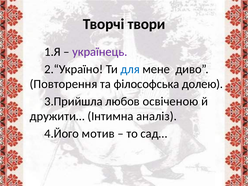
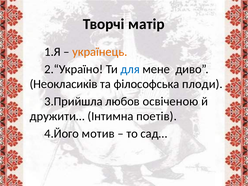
твори: твори -> матір (146, 24)
українець colour: purple -> orange (100, 52)
Повторення: Повторення -> Неокласиків (64, 84)
долею: долею -> плоди (202, 84)
аналіз: аналіз -> поетів (157, 116)
